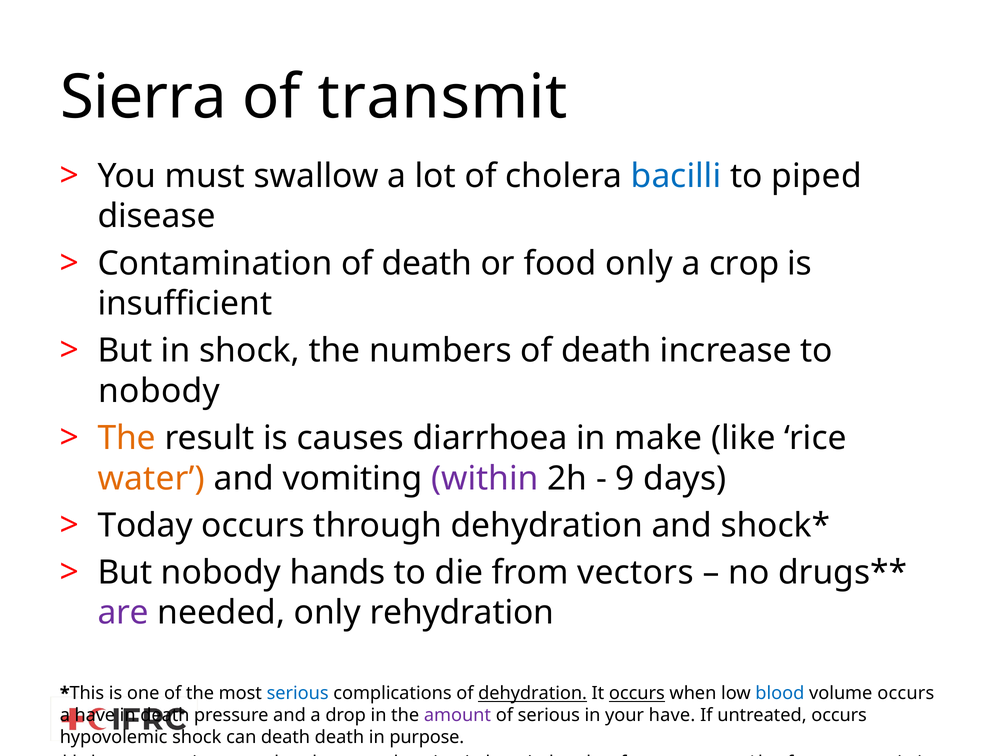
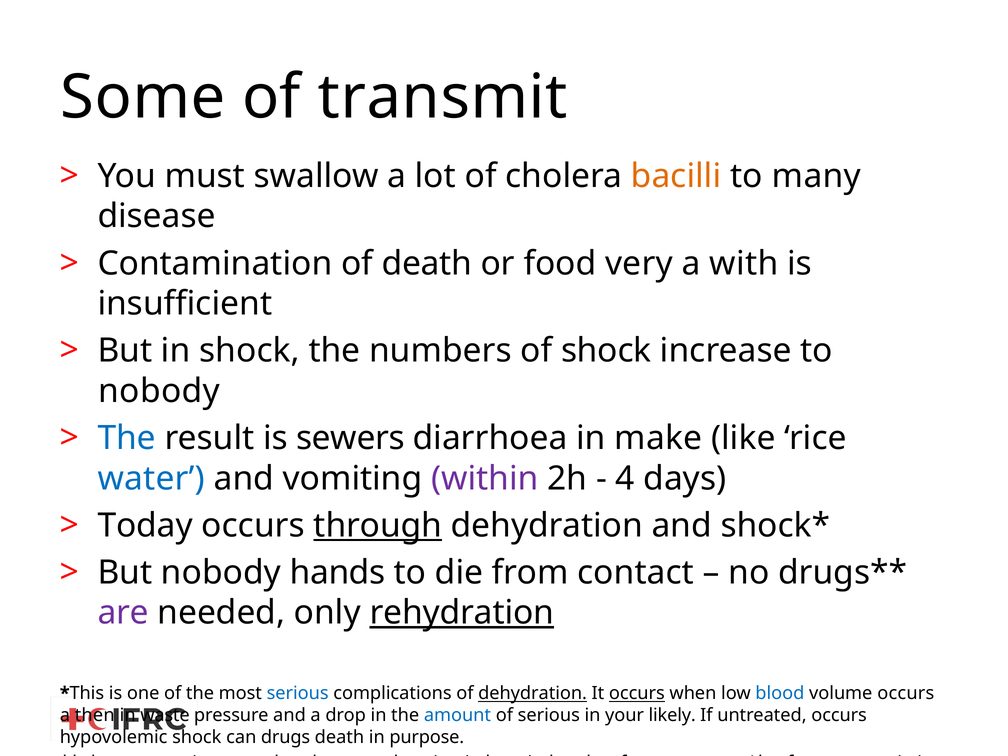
Sierra: Sierra -> Some (143, 98)
bacilli colour: blue -> orange (676, 176)
piped: piped -> many (816, 176)
food only: only -> very (639, 263)
crop: crop -> with (744, 263)
numbers of death: death -> shock (606, 351)
The colour: orange -> blue (127, 438)
causes: causes -> sewers (350, 438)
water colour: orange -> blue (151, 478)
9: 9 -> 4 (625, 478)
through underline: none -> present (378, 525)
vectors: vectors -> contact (636, 572)
rehydration underline: none -> present (462, 613)
a have: have -> then (95, 715)
in death: death -> waste (165, 715)
amount colour: purple -> blue (457, 715)
your have: have -> likely (672, 715)
can death: death -> drugs (286, 737)
